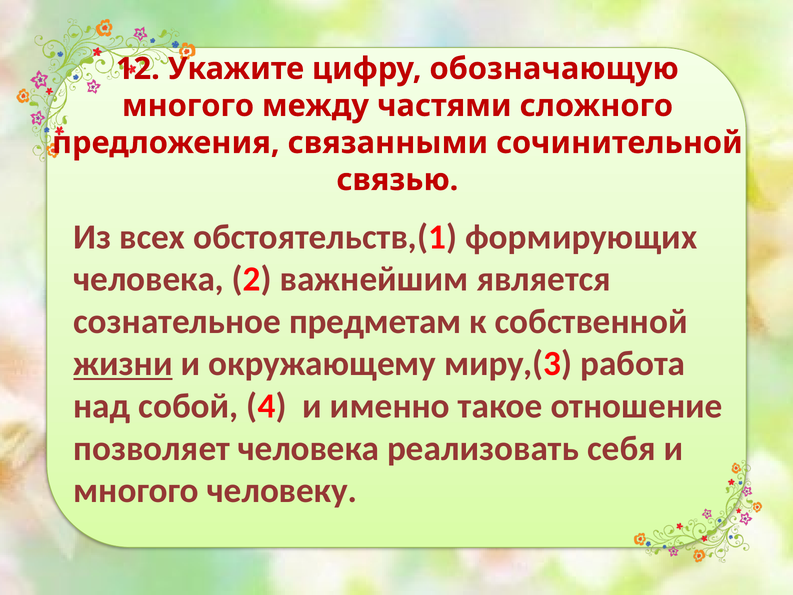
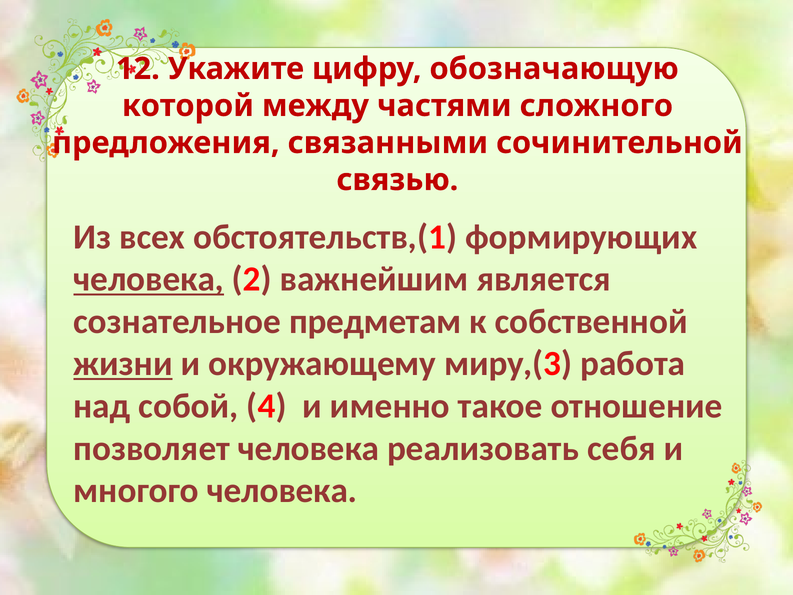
многого: многого -> которой (188, 106)
человека underline: none -> present (149, 279)
многого человеку: человеку -> человека (282, 491)
